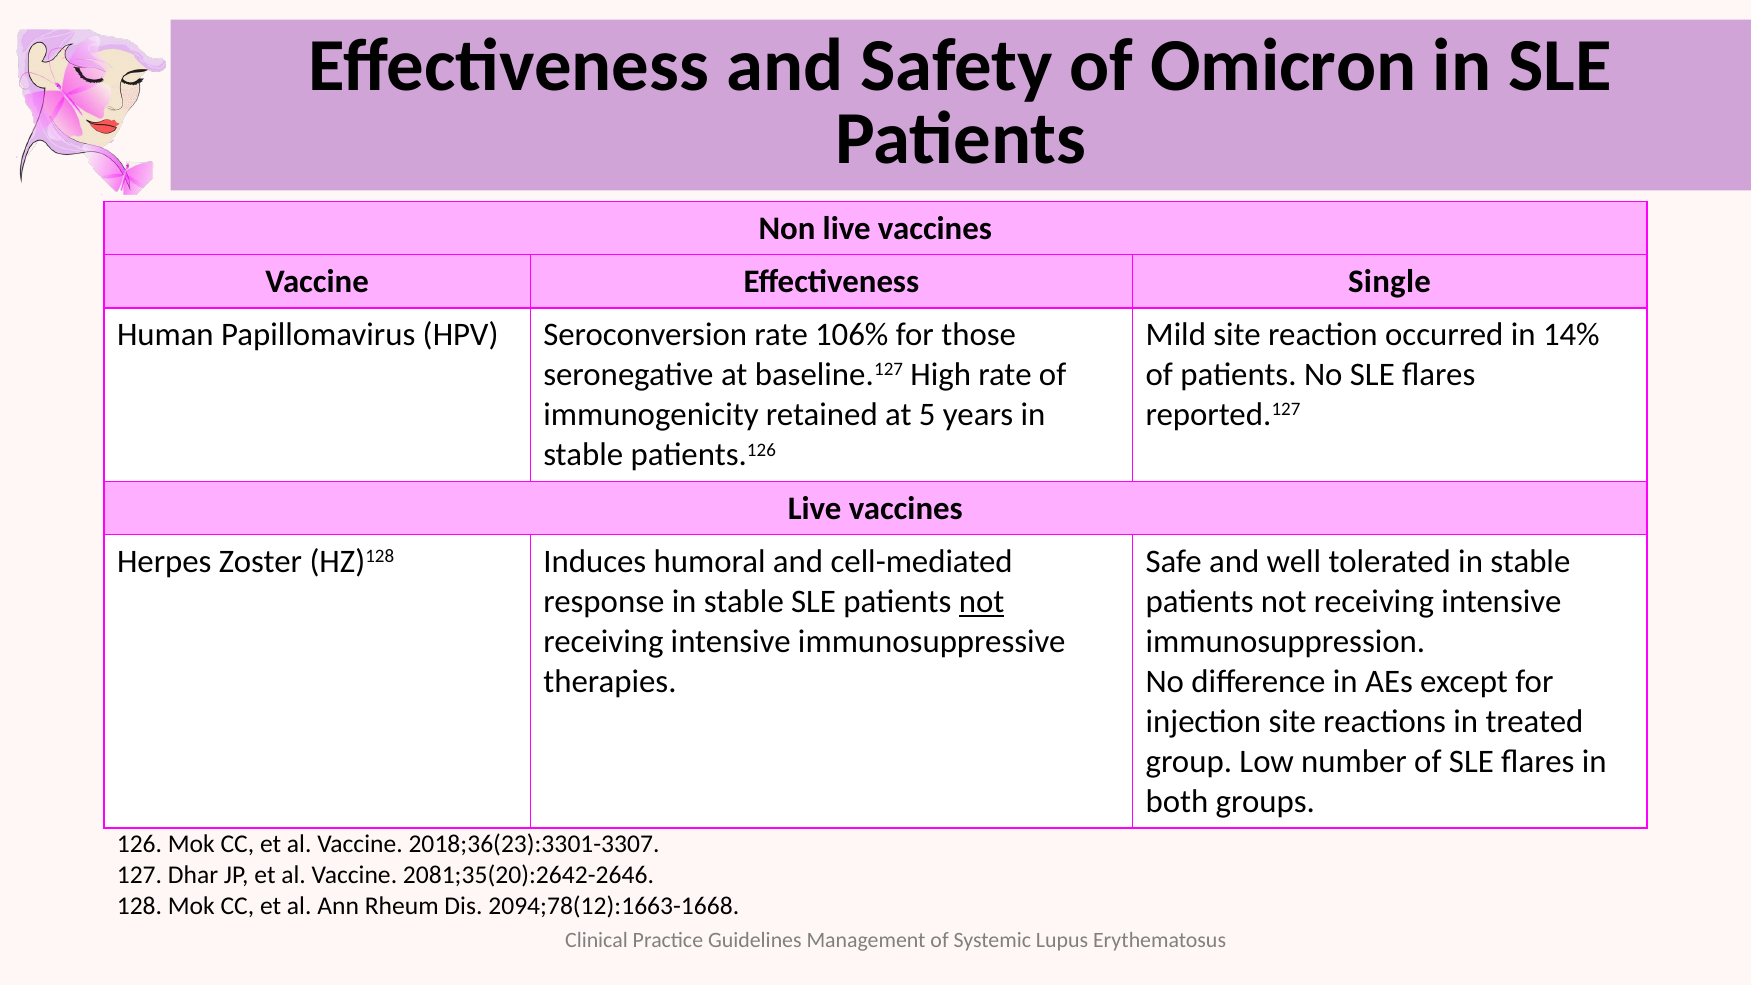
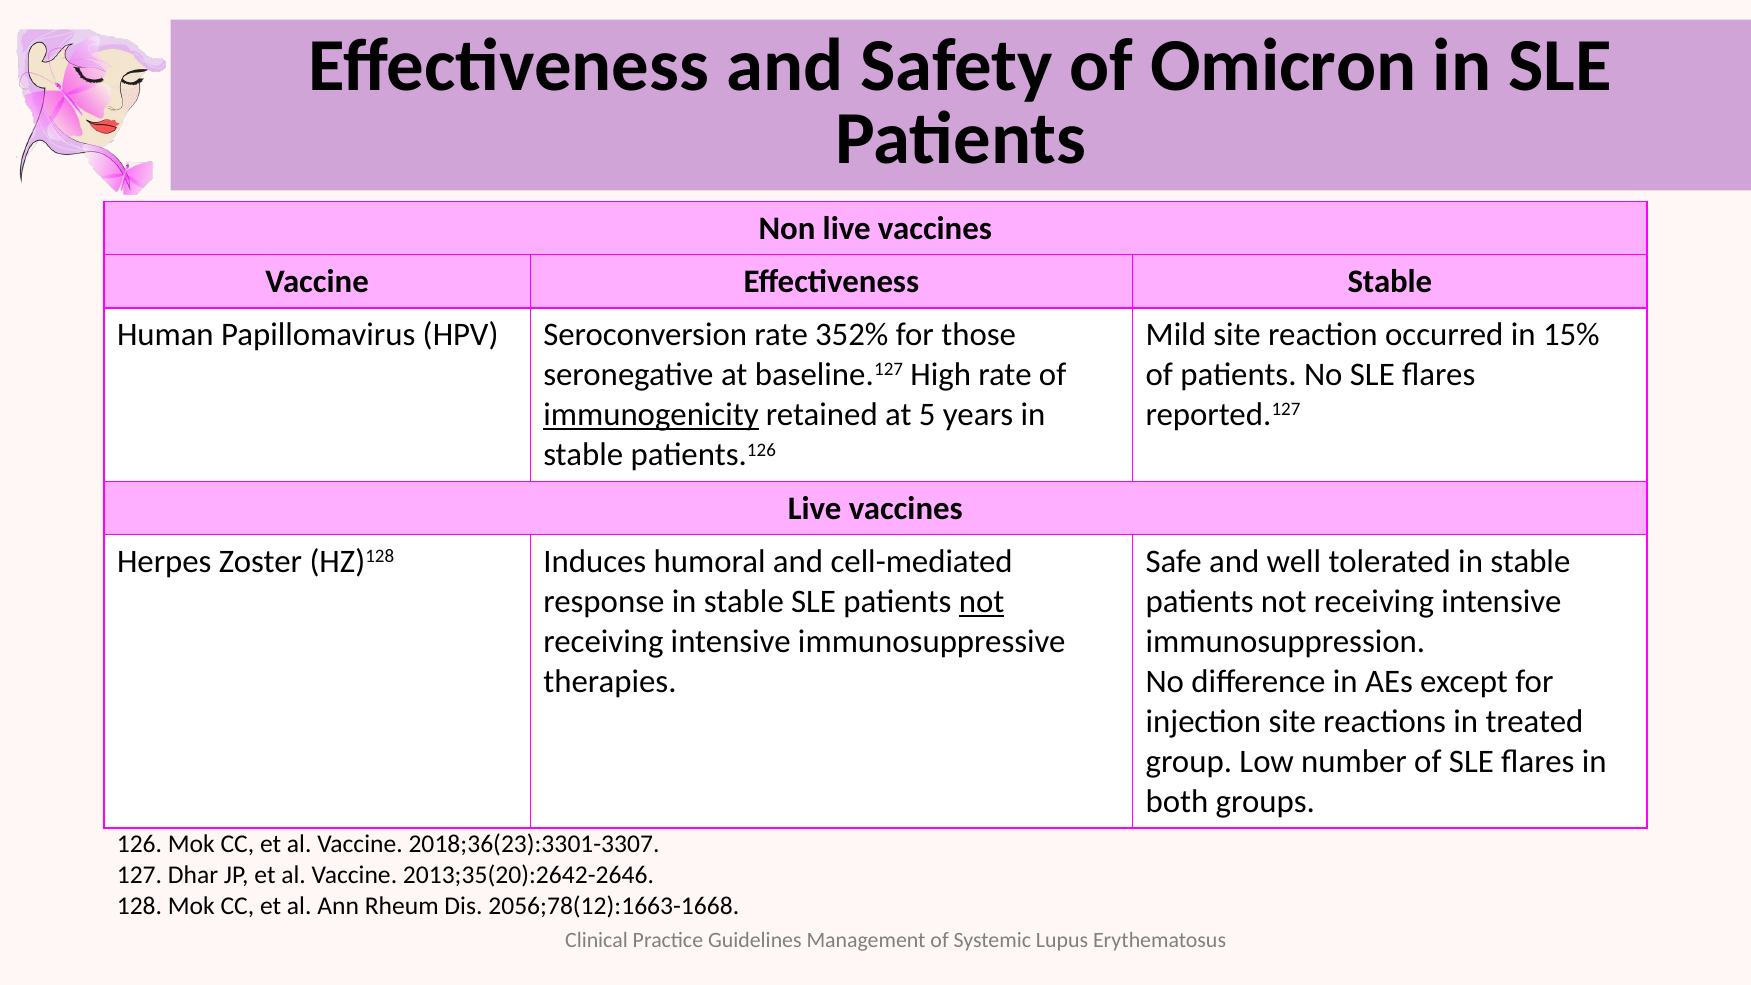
Effectiveness Single: Single -> Stable (1390, 282)
106%: 106% -> 352% (852, 335)
14%: 14% -> 15% (1571, 335)
immunogenicity underline: none -> present (651, 415)
2081;35(20):2642-2646: 2081;35(20):2642-2646 -> 2013;35(20):2642-2646 (528, 875)
2094;78(12):1663-1668: 2094;78(12):1663-1668 -> 2056;78(12):1663-1668 (614, 906)
